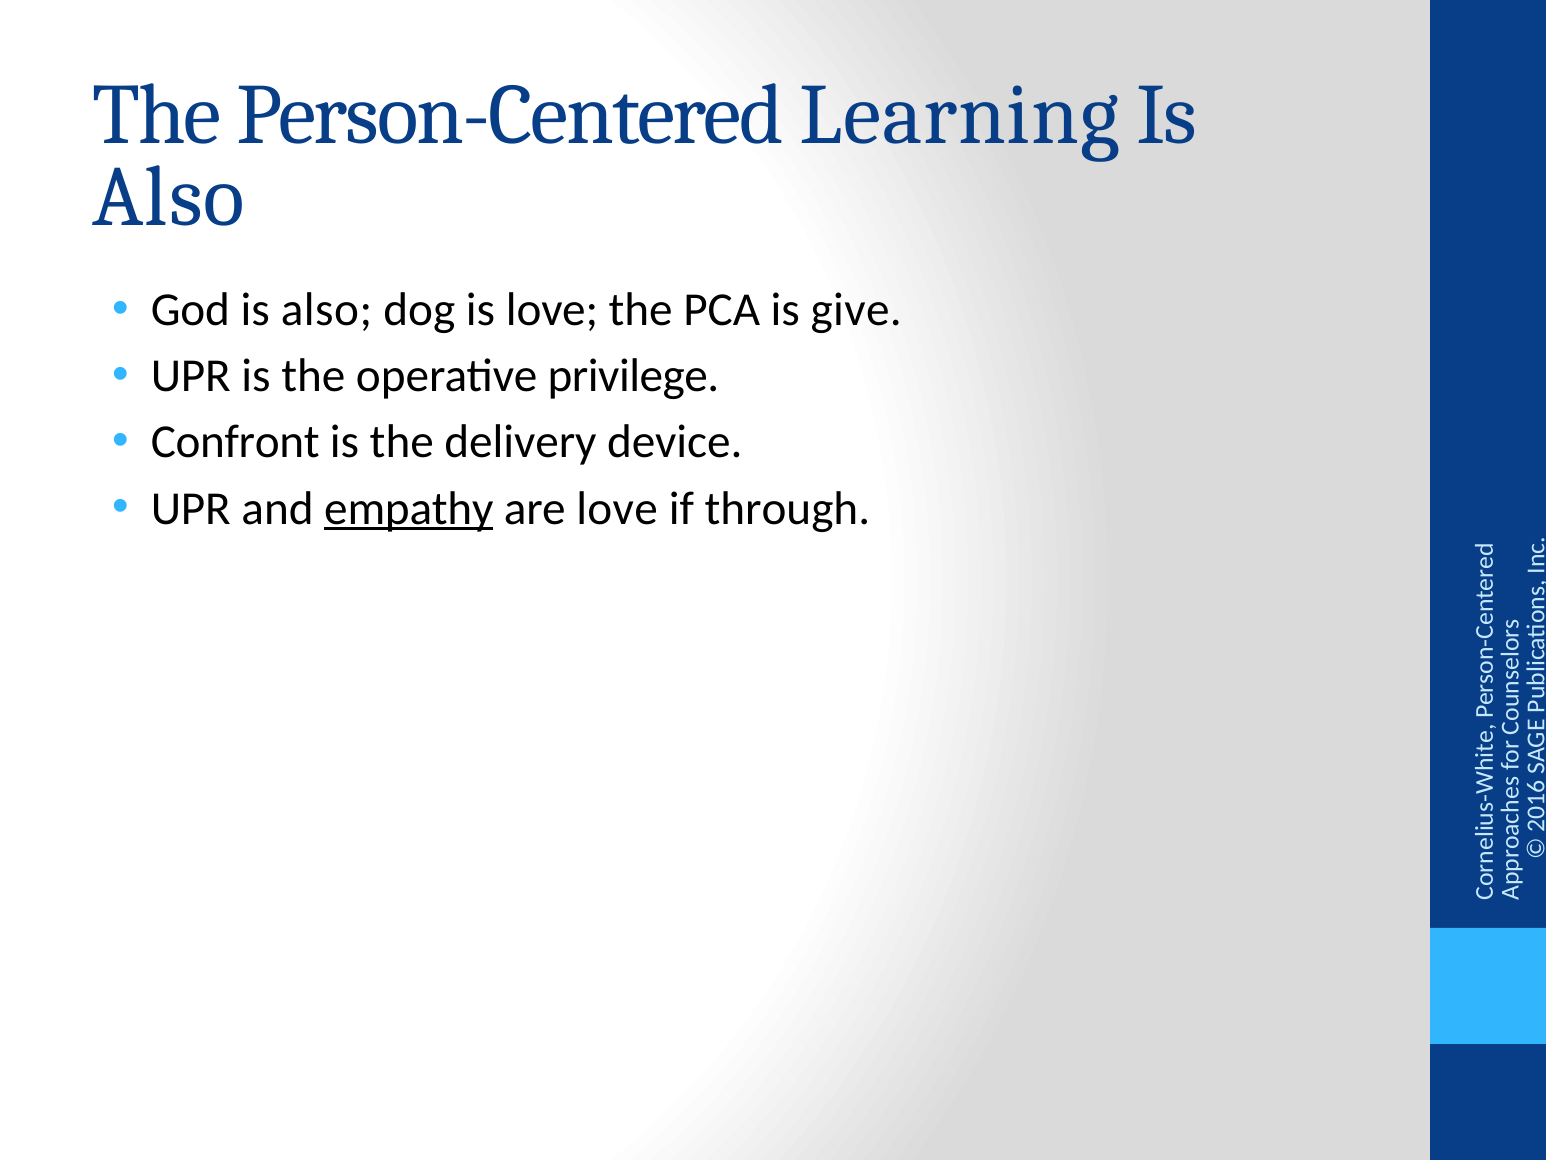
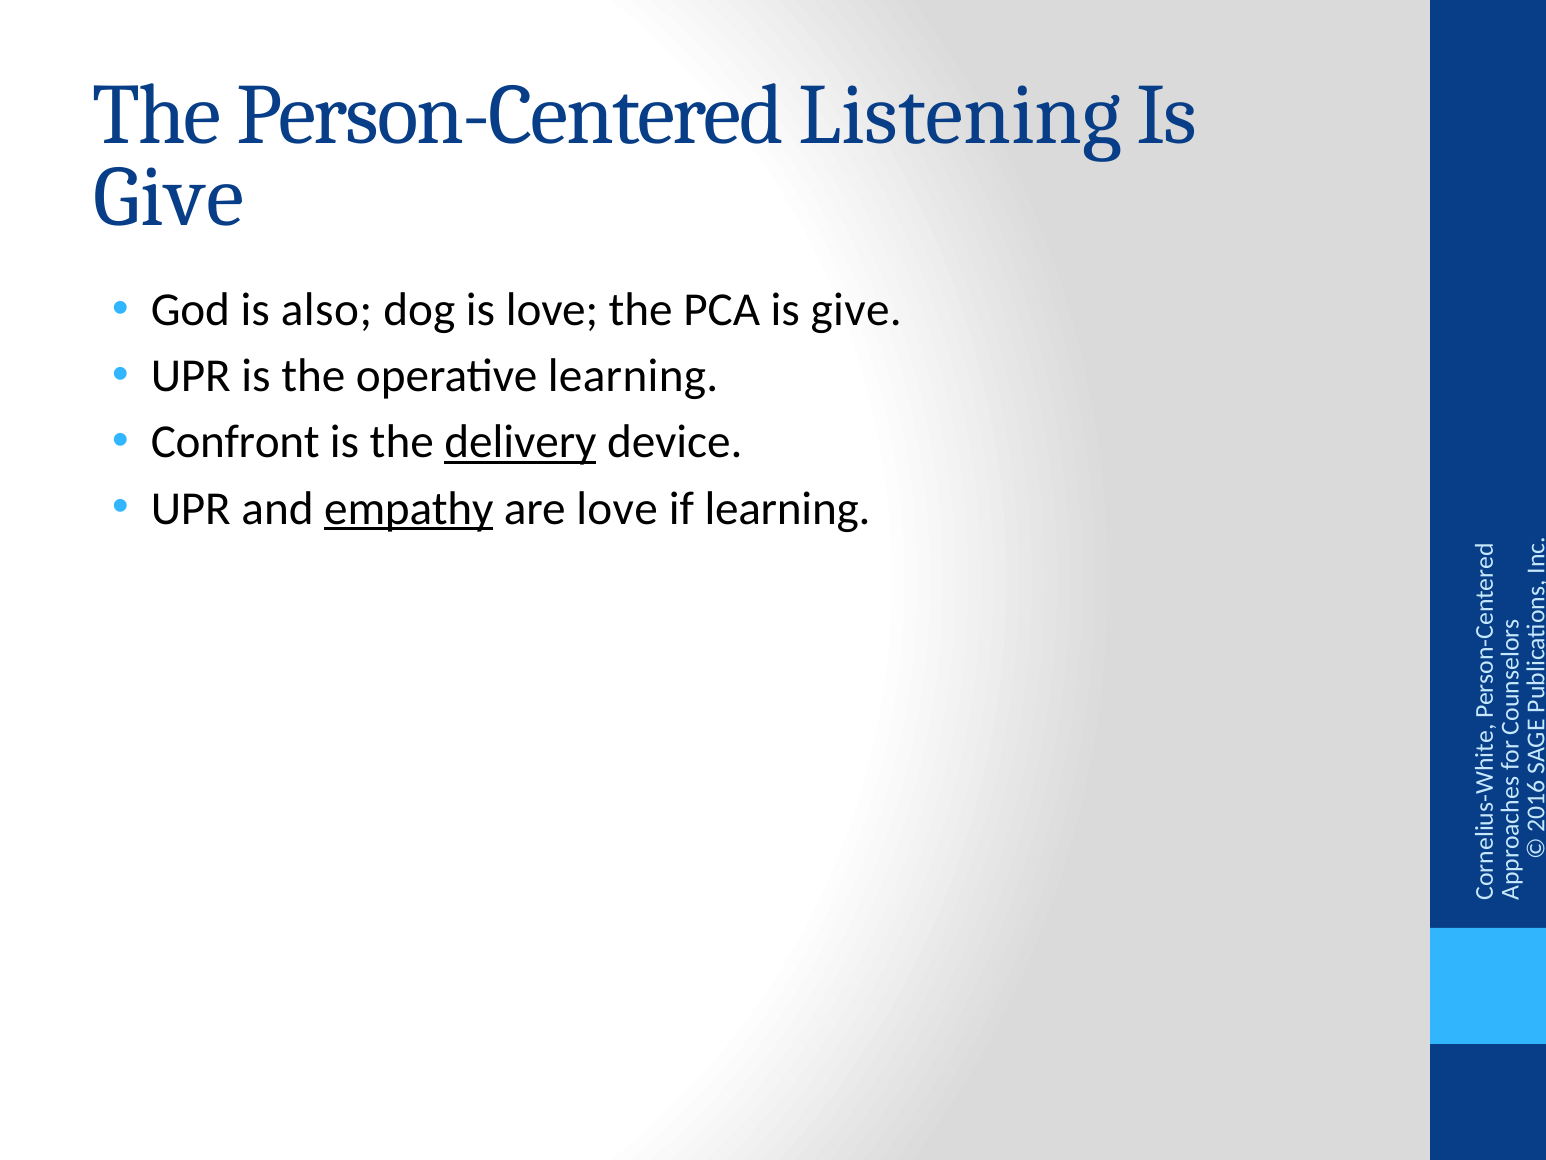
Learning: Learning -> Listening (960, 115)
Also: Also -> Give (169, 197)
operative privilege: privilege -> learning (633, 376)
delivery underline: none -> present (520, 442)
if through: through -> learning (788, 508)
